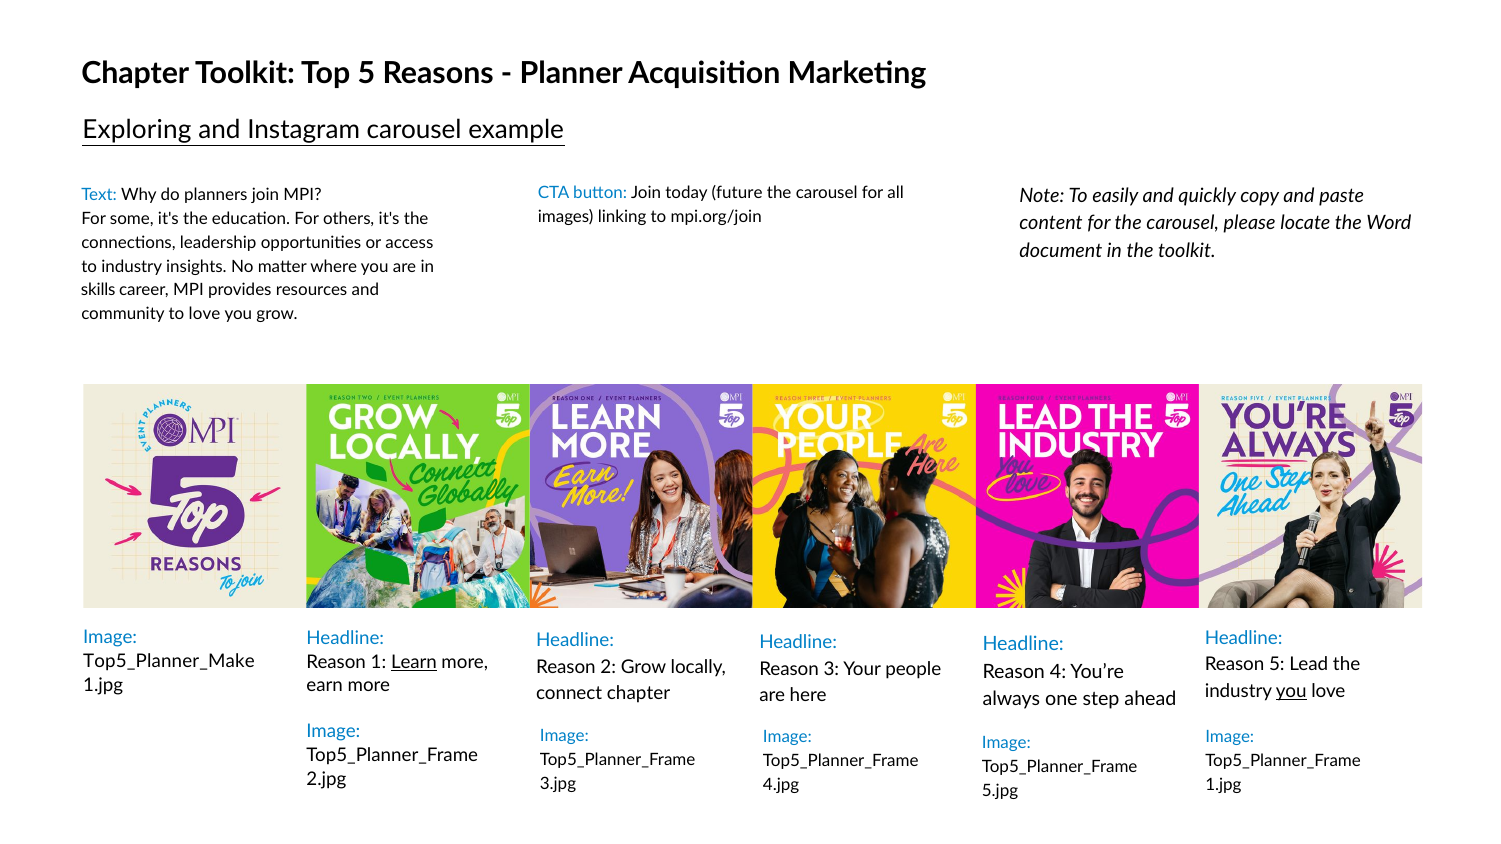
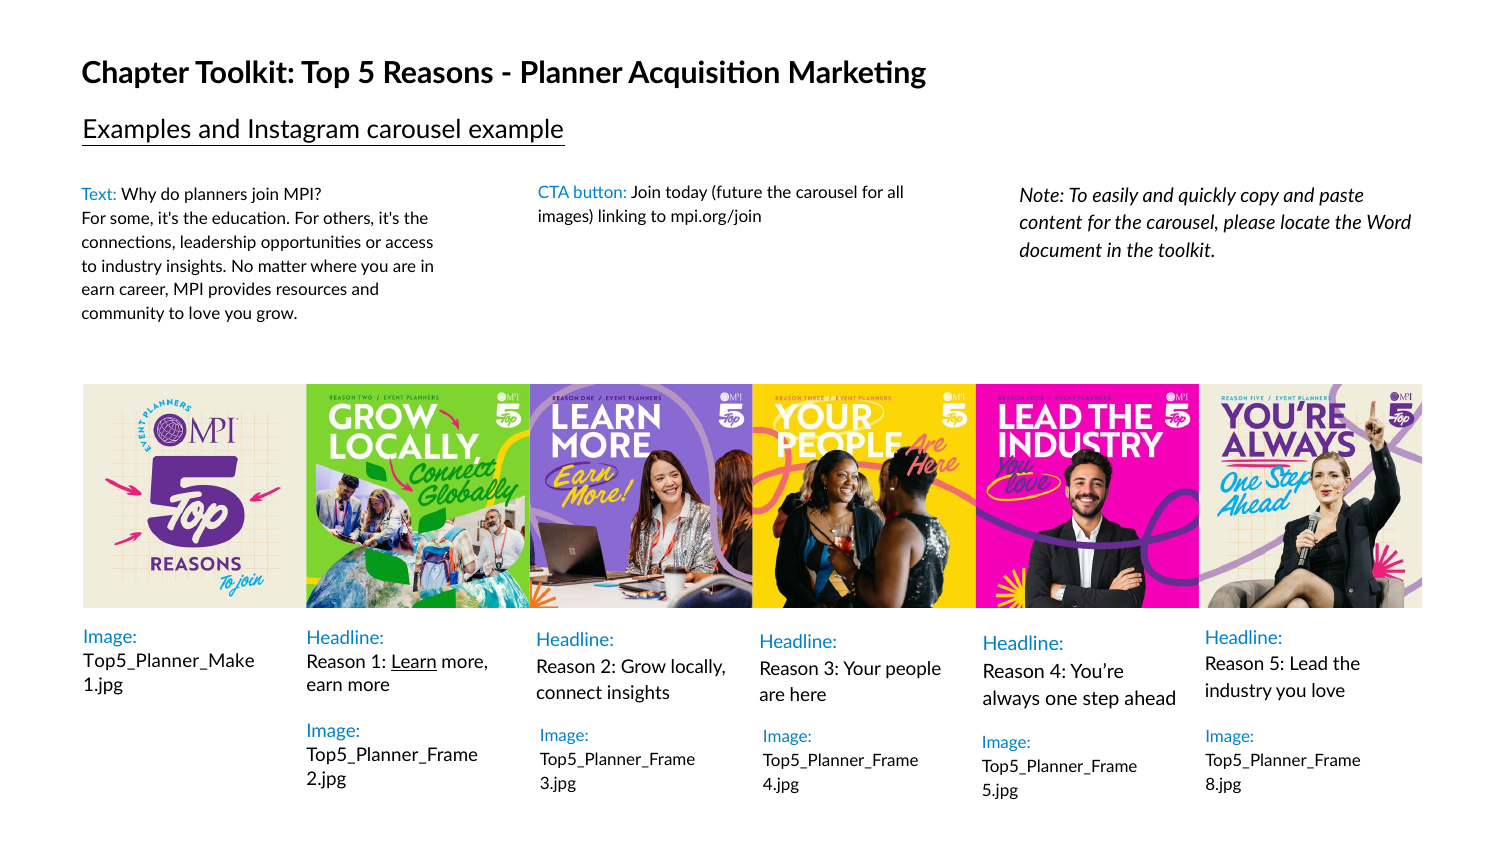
Exploring: Exploring -> Examples (137, 130)
skills: skills -> earn (98, 290)
you underline: present -> none (1291, 691)
connect chapter: chapter -> insights (639, 694)
1.jpg: 1.jpg -> 8.jpg (1223, 785)
